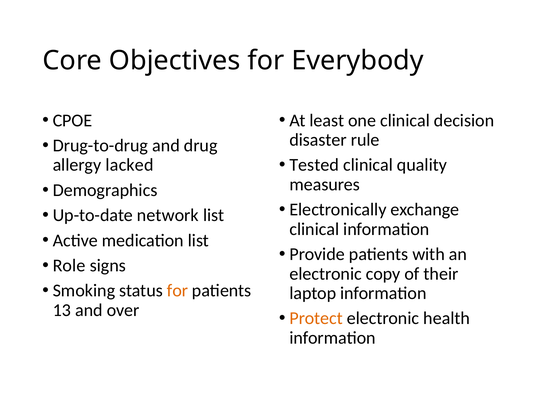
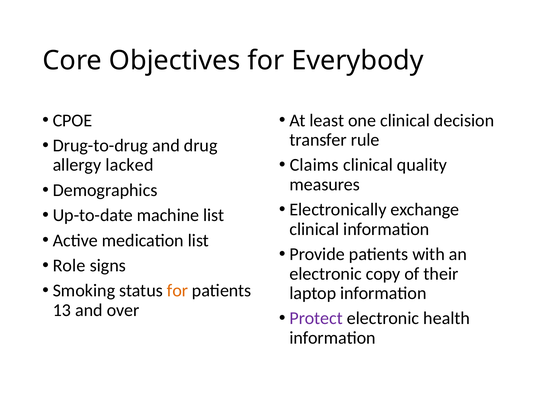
disaster: disaster -> transfer (318, 140)
Tested: Tested -> Claims (314, 165)
network: network -> machine (168, 215)
Protect colour: orange -> purple (316, 318)
